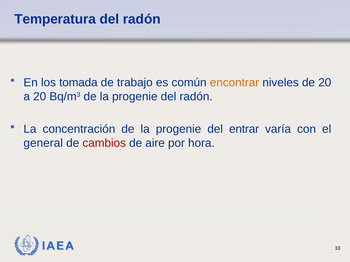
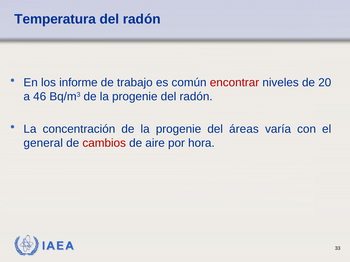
tomada: tomada -> informe (78, 83)
encontrar colour: orange -> red (234, 83)
a 20: 20 -> 46 (40, 97)
entrar: entrar -> áreas (244, 129)
